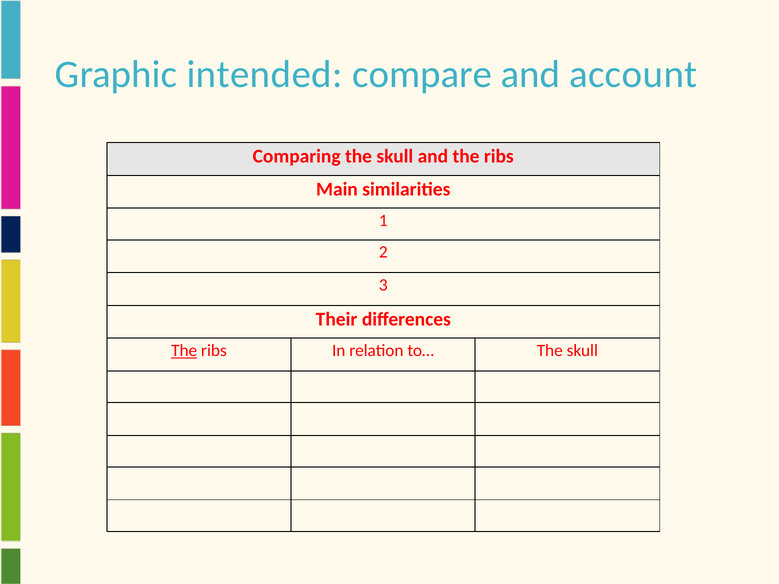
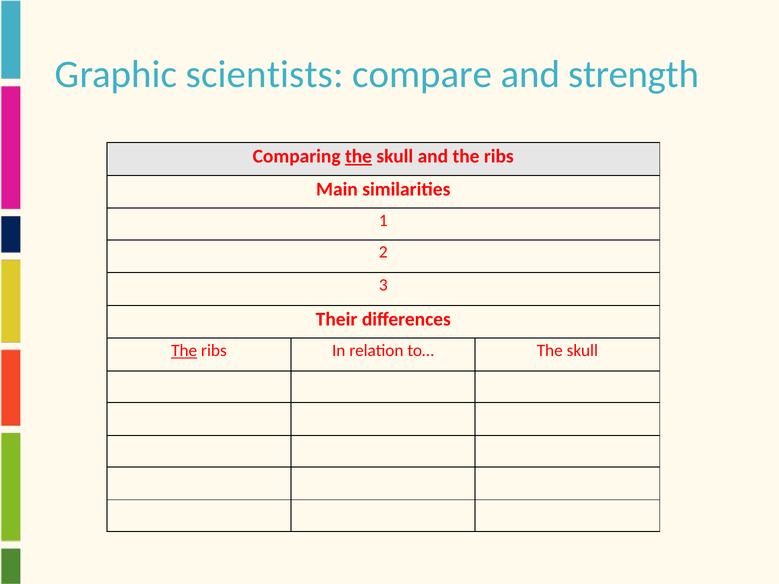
intended: intended -> scientists (265, 74)
account: account -> strength (634, 74)
the underline: none -> present (359, 156)
